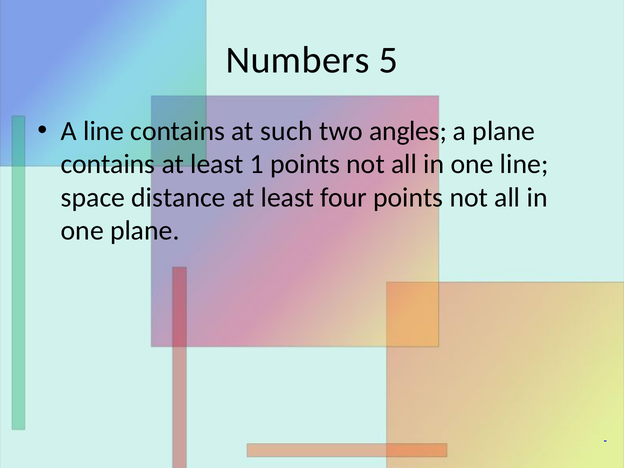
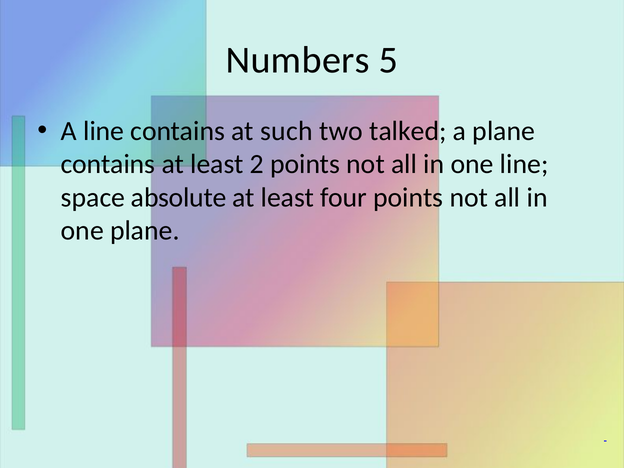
angles: angles -> talked (408, 131)
1: 1 -> 2 (257, 164)
distance: distance -> absolute (179, 197)
